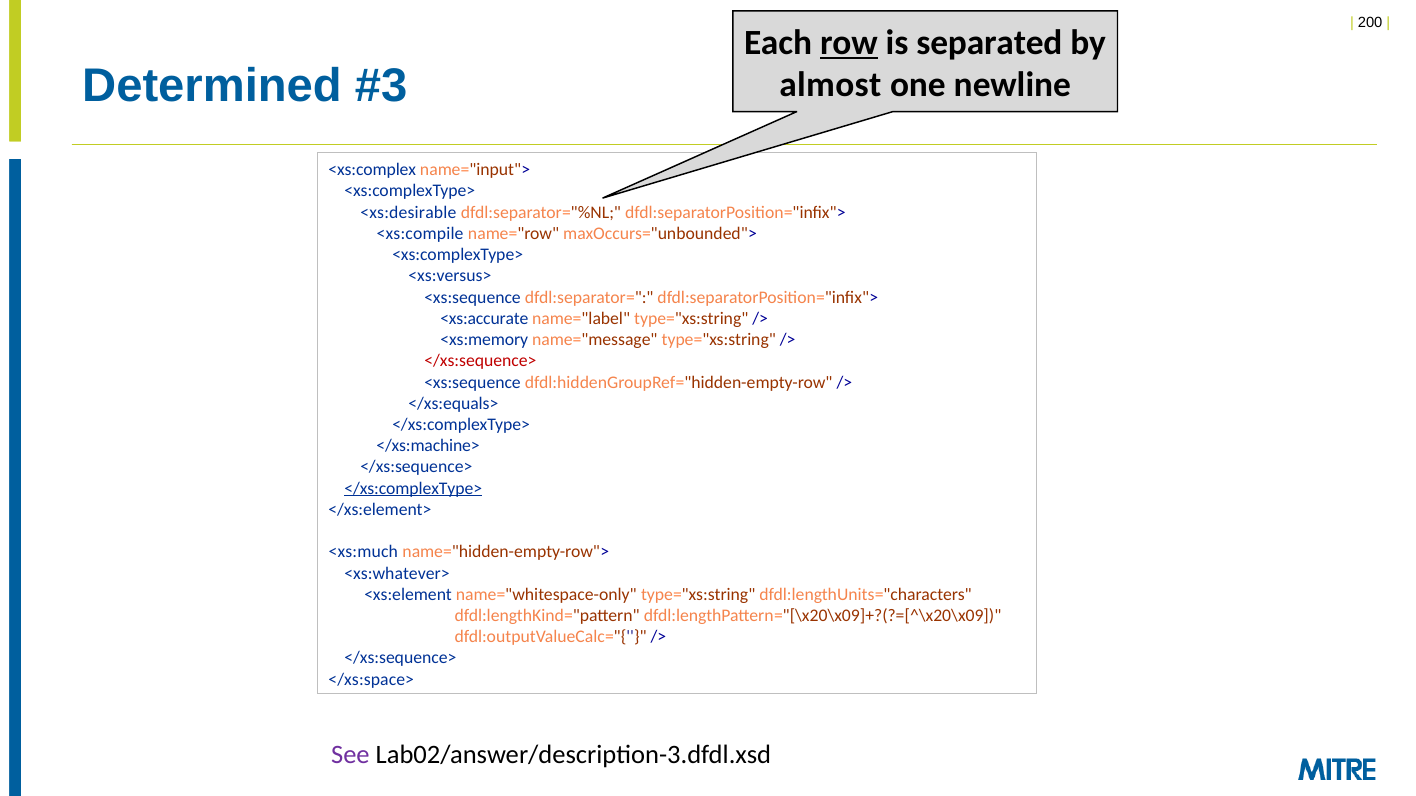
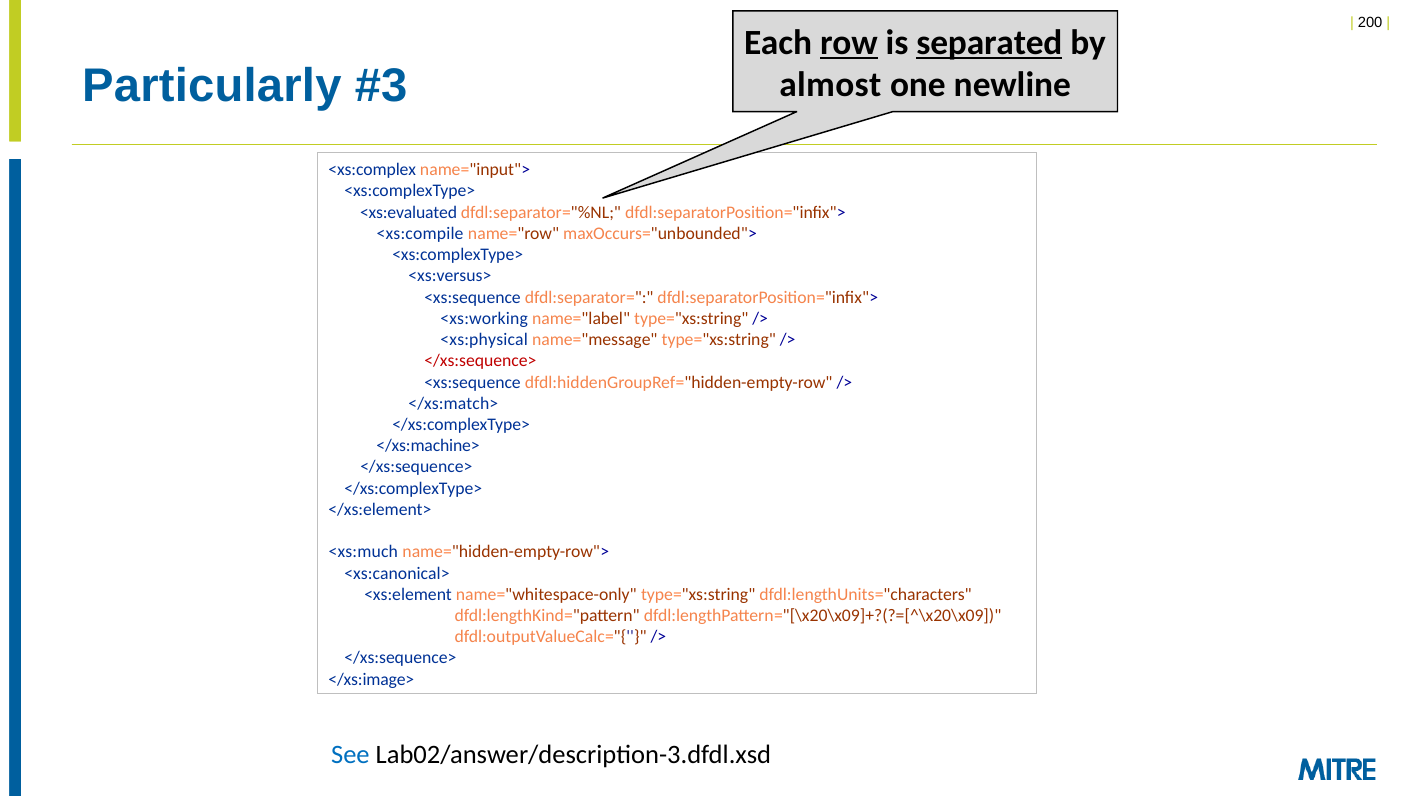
separated underline: none -> present (989, 42)
Determined: Determined -> Particularly (212, 86)
<xs:desirable: <xs:desirable -> <xs:evaluated (409, 212)
<xs:accurate: <xs:accurate -> <xs:working (484, 319)
<xs:memory: <xs:memory -> <xs:physical (484, 340)
</xs:equals>: </xs:equals> -> </xs:match> (453, 404)
</xs:complexType> underline: present -> none (413, 489)
<xs:whatever>: <xs:whatever> -> <xs:canonical> (397, 574)
</xs:space>: </xs:space> -> </xs:image> (371, 680)
See colour: purple -> blue (350, 756)
